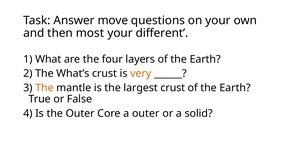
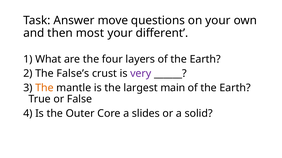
What’s: What’s -> False’s (73, 74)
very colour: orange -> purple (141, 74)
largest crust: crust -> main (173, 88)
a outer: outer -> slides (146, 114)
